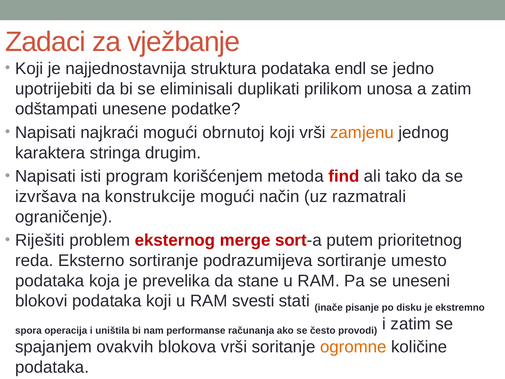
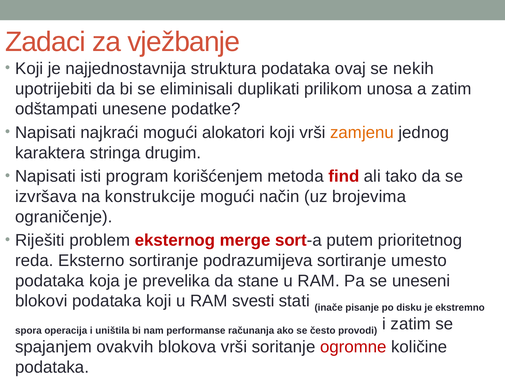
endl: endl -> ovaj (350, 69)
jedno: jedno -> nekih (413, 69)
obrnutoj: obrnutoj -> alokatori (234, 132)
razmatrali: razmatrali -> brojevima (369, 196)
ogromne colour: orange -> red (353, 347)
